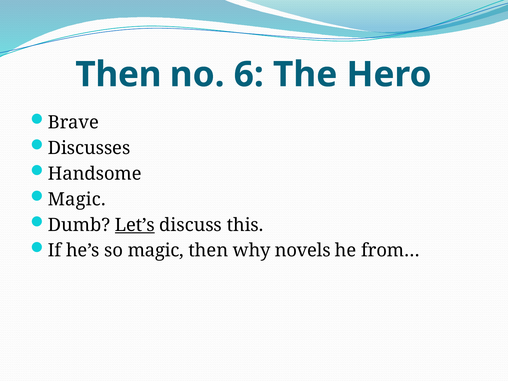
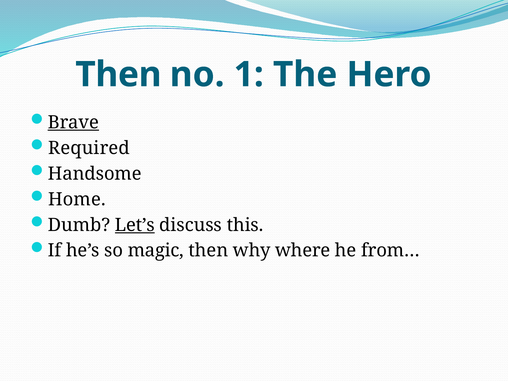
6: 6 -> 1 (249, 75)
Brave underline: none -> present (73, 122)
Discusses: Discusses -> Required (89, 148)
Magic: Magic -> Home (77, 199)
novels: novels -> where (303, 251)
